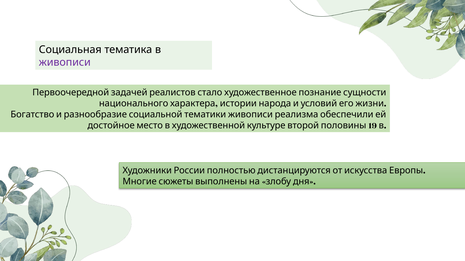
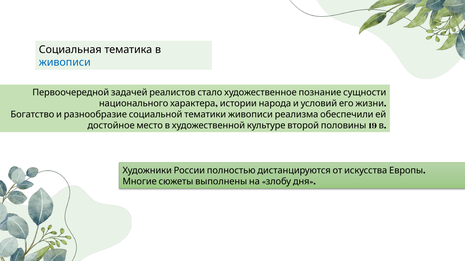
живописи colour: purple -> blue (65, 62)
